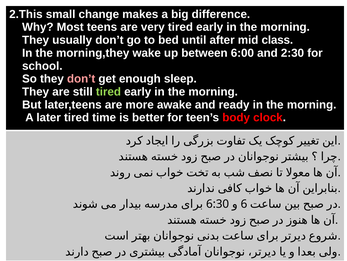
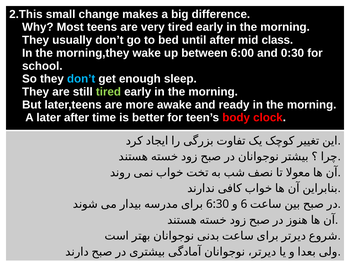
2:30: 2:30 -> 0:30 (292, 53)
don’t colour: pink -> light blue (81, 79)
later tired: tired -> after (77, 117)
